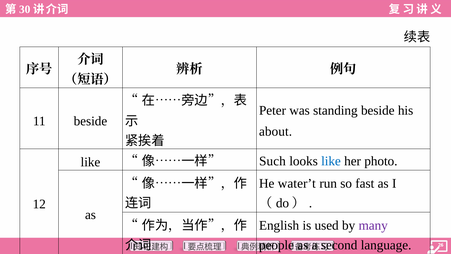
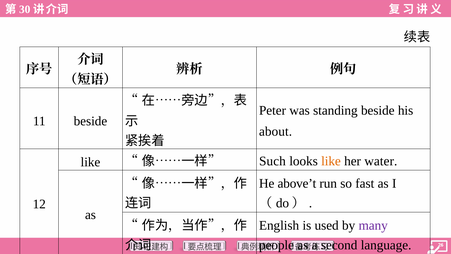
like colour: blue -> orange (331, 161)
photo: photo -> water (381, 161)
water’t: water’t -> above’t (297, 183)
